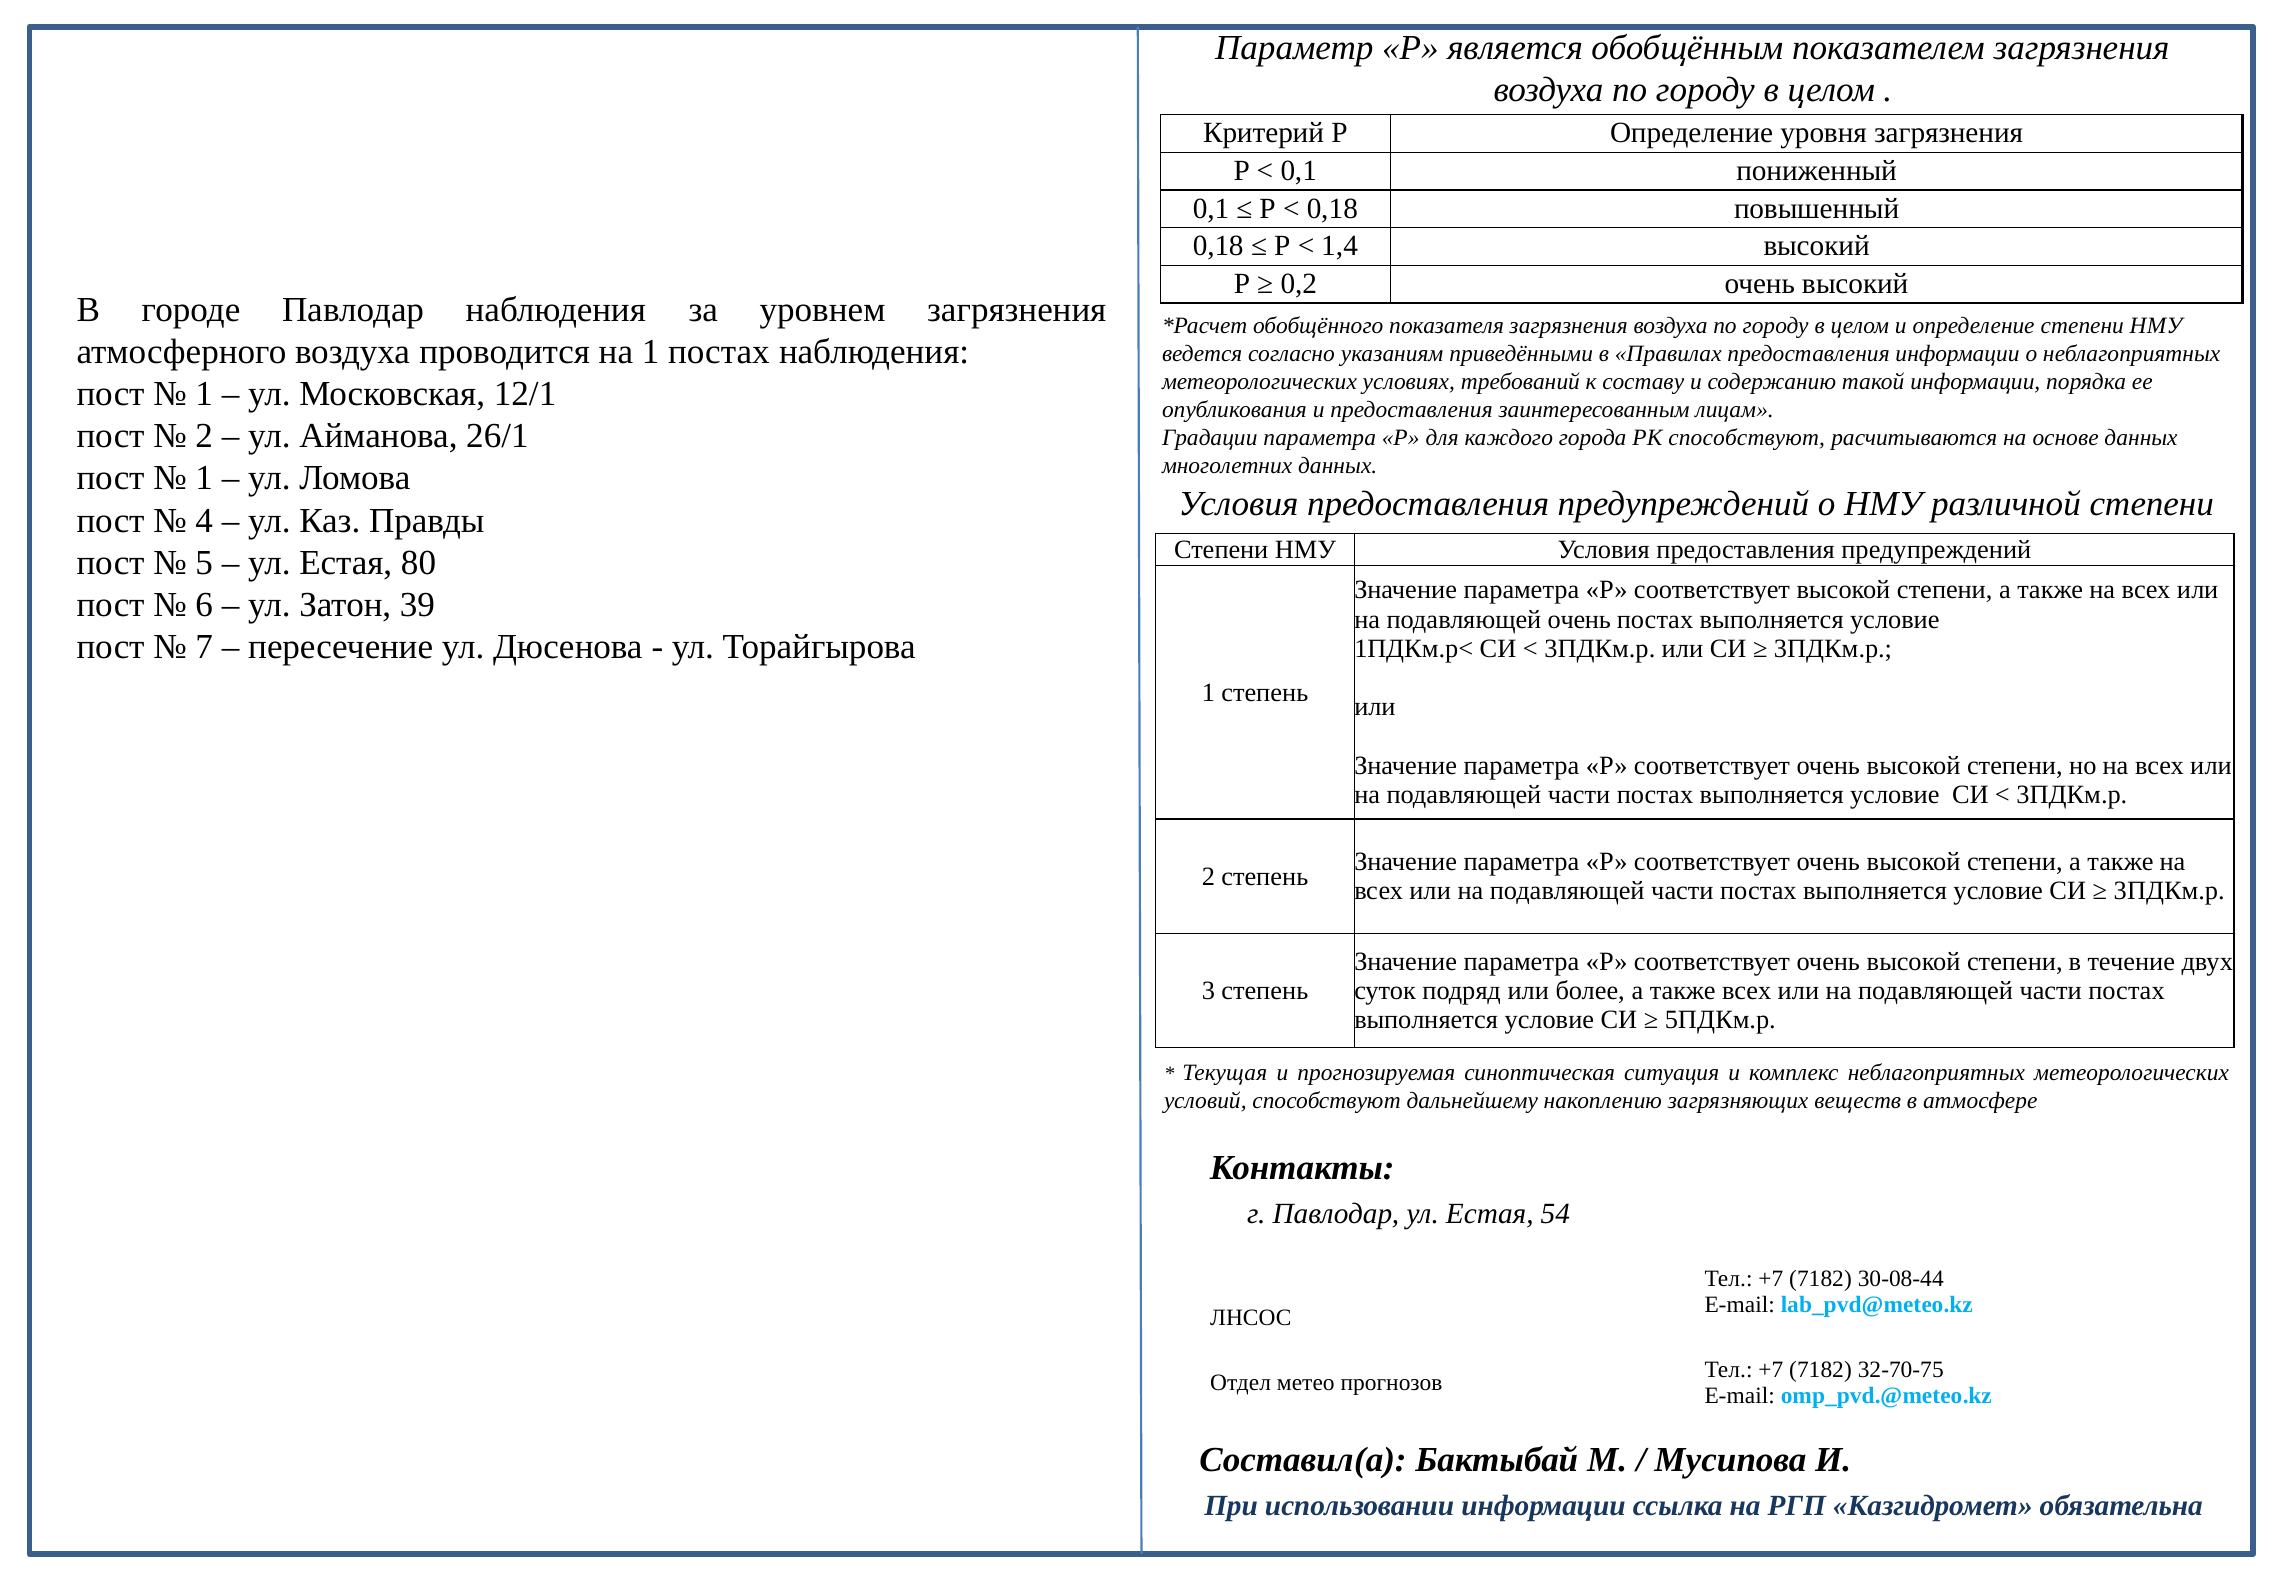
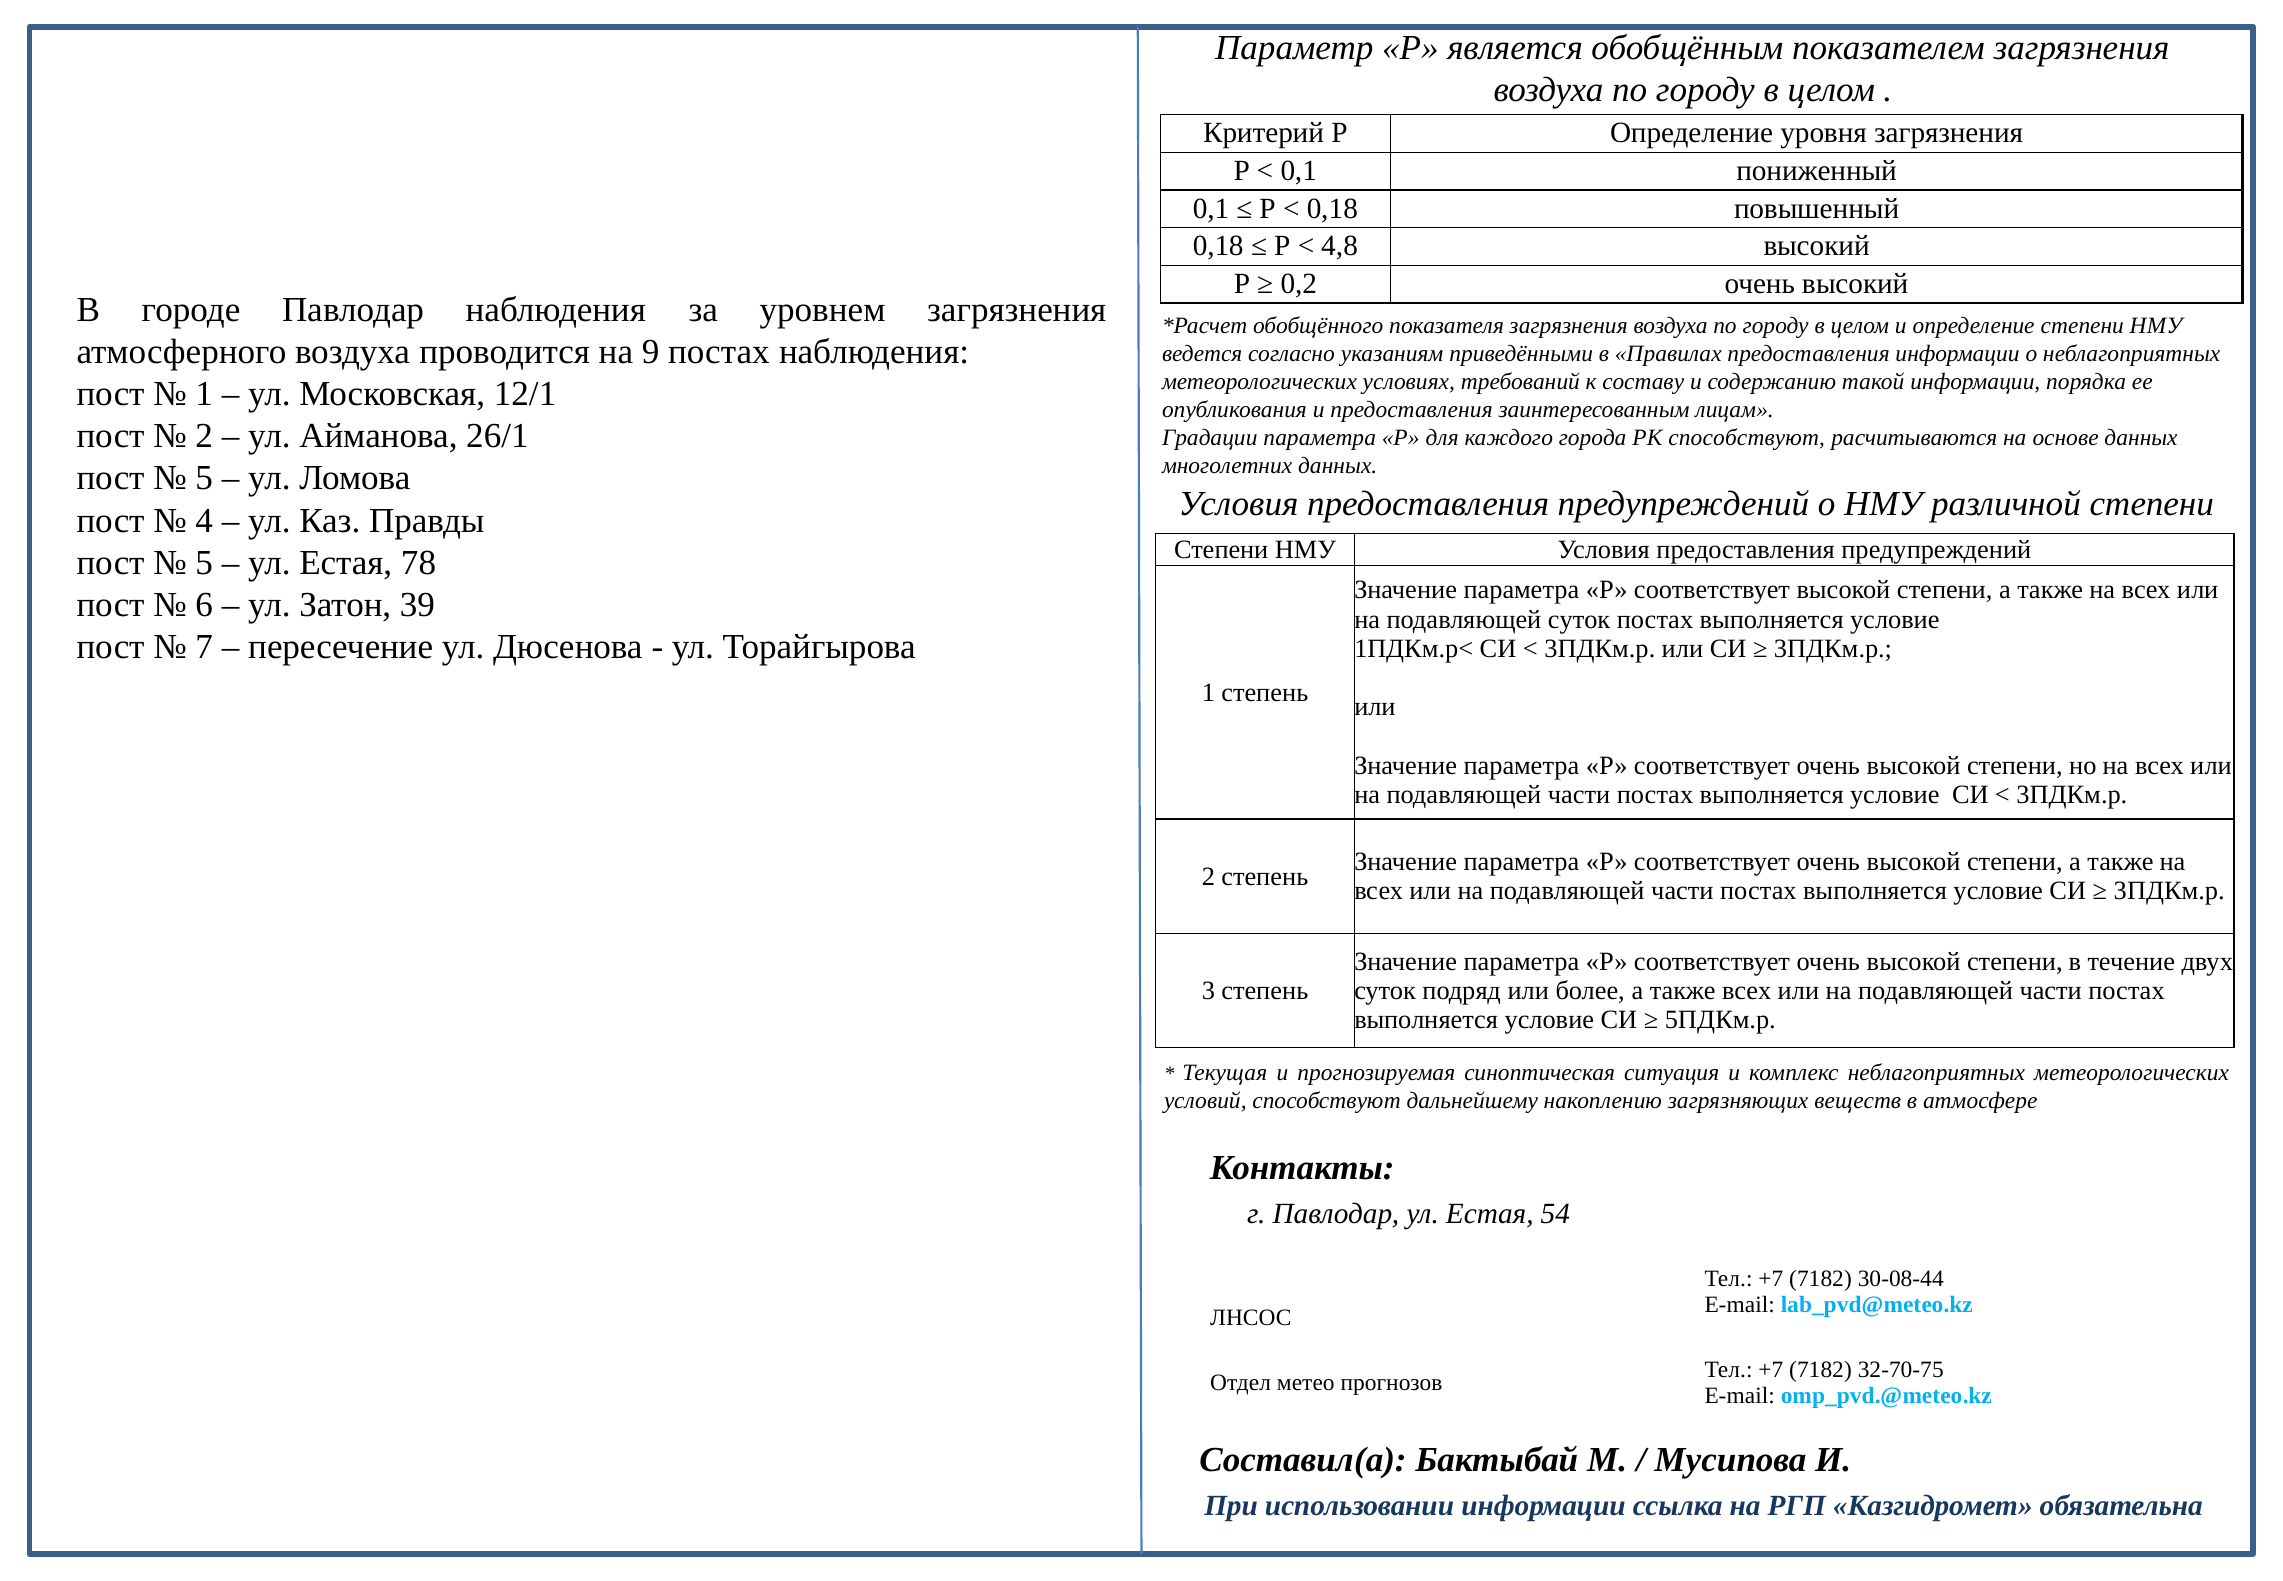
1,4: 1,4 -> 4,8 (1340, 246)
на 1: 1 -> 9 (651, 352)
1: 1 -> 5 (204, 478)
80: 80 -> 78 (419, 562)
подавляющей очень: очень -> суток (1579, 619)
